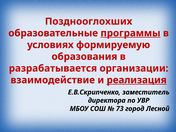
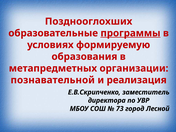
разрабатывается: разрабатывается -> метапредметных (53, 68)
взаимодействие: взаимодействие -> познавательной (53, 80)
реализация underline: present -> none (137, 80)
